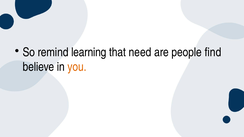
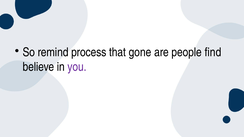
learning: learning -> process (89, 52)
need: need -> gone (140, 52)
you colour: orange -> purple (77, 67)
